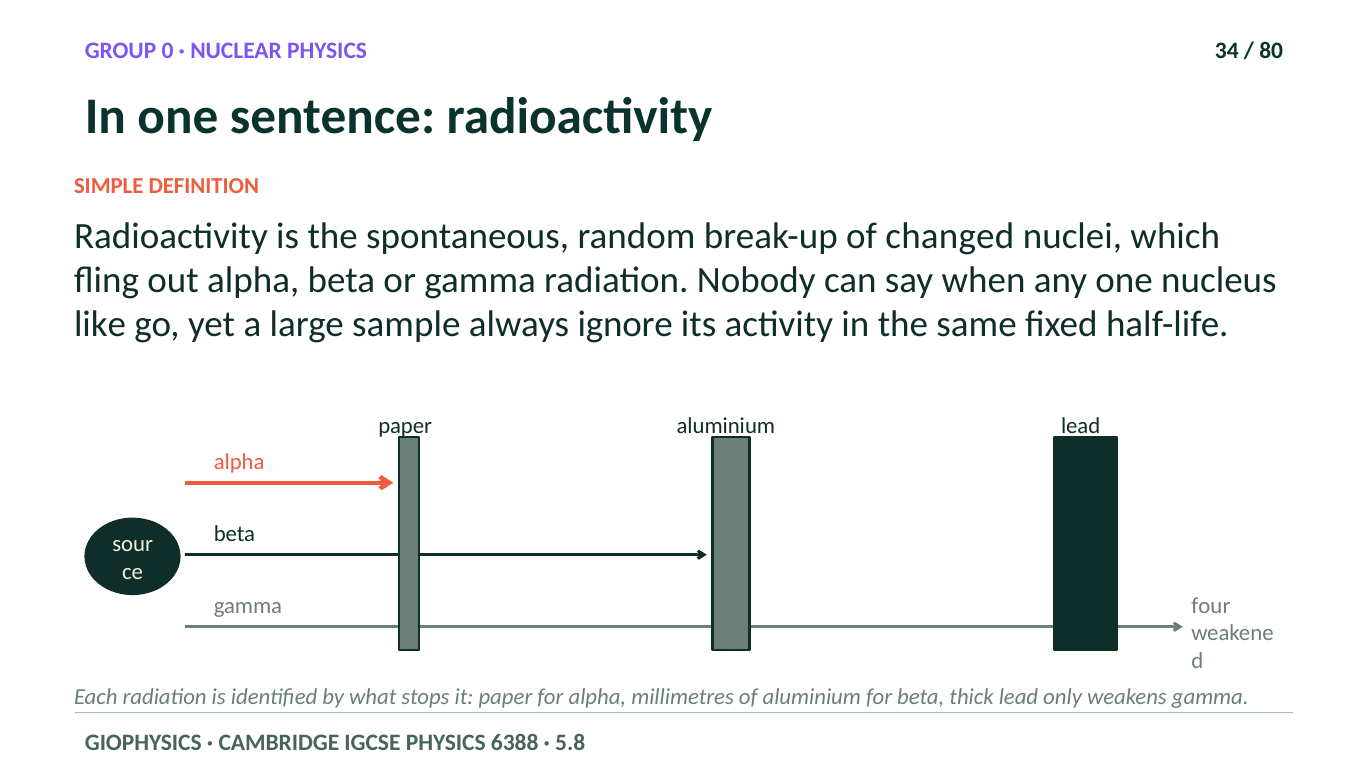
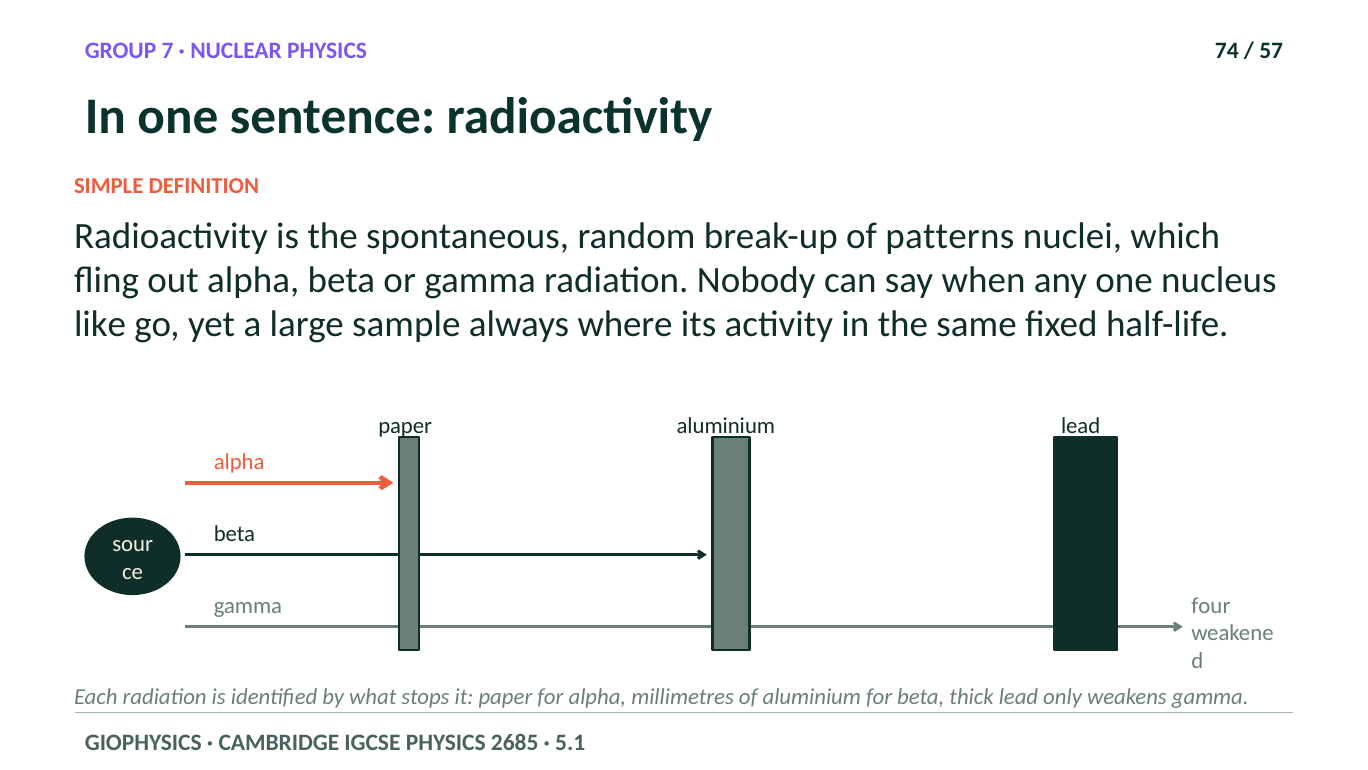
0: 0 -> 7 (168, 51)
34: 34 -> 74 (1227, 51)
80: 80 -> 57 (1271, 51)
changed: changed -> patterns (950, 236)
ignore: ignore -> where (625, 325)
6388: 6388 -> 2685 (515, 742)
5.8: 5.8 -> 5.1 (570, 742)
